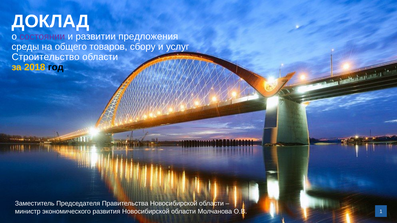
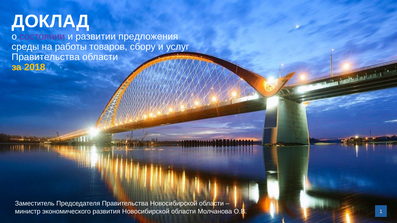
общего: общего -> работы (71, 47)
Строительство: Строительство -> Правительства (46, 57)
год colour: black -> blue (56, 67)
